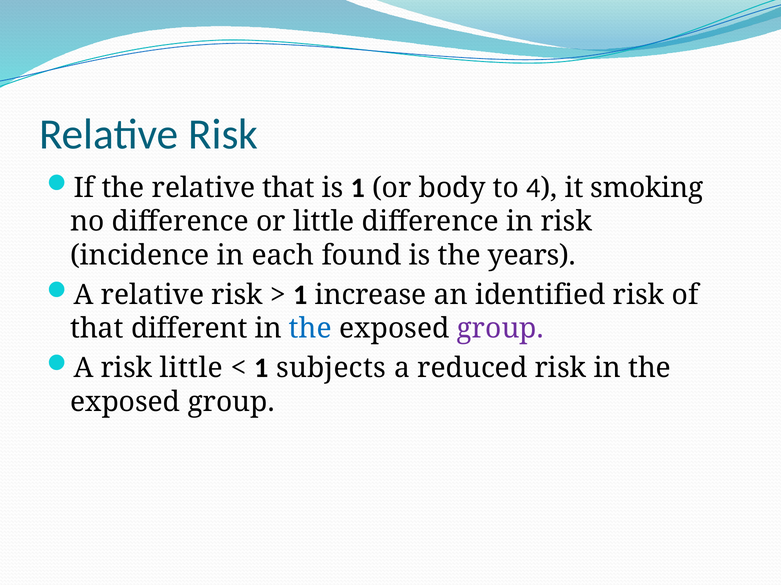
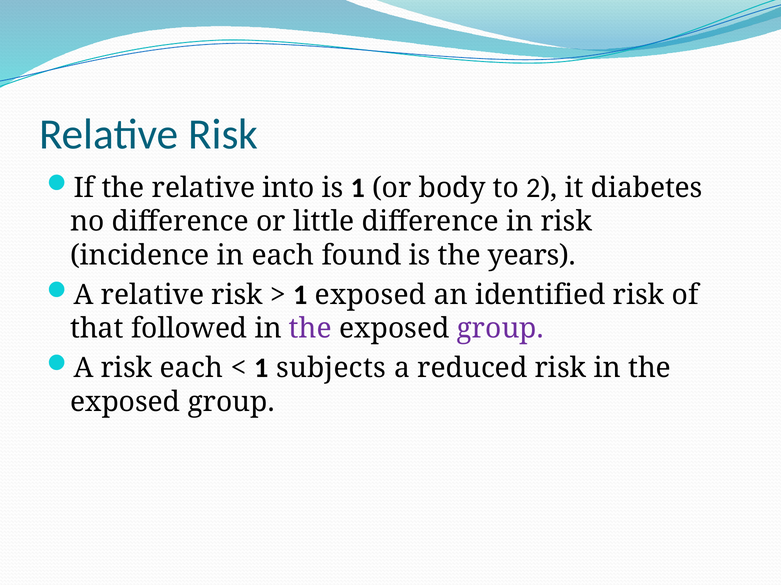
relative that: that -> into (288, 188)
4: 4 -> 2 (534, 188)
smoking: smoking -> diabetes (647, 188)
1 increase: increase -> exposed (371, 295)
different: different -> followed (189, 329)
the colour: blue -> purple (310, 329)
risk little: little -> each (191, 368)
